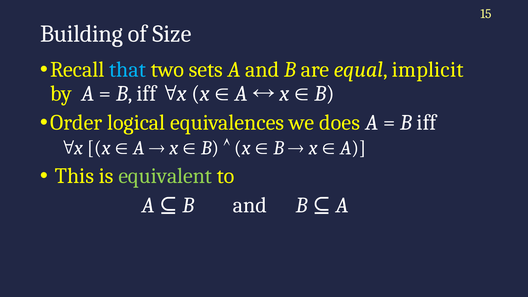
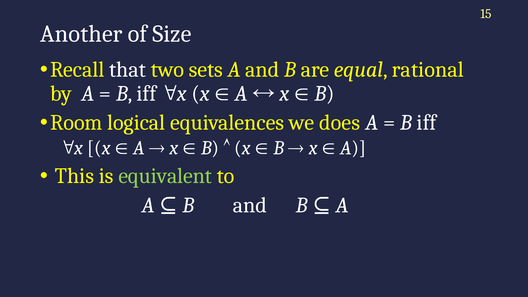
Building: Building -> Another (81, 34)
that colour: light blue -> white (128, 70)
implicit: implicit -> rational (428, 70)
Order: Order -> Room (76, 123)
